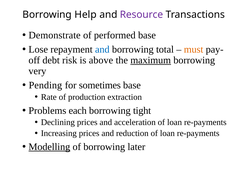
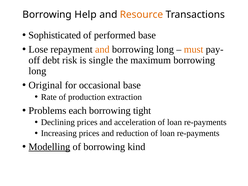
Resource colour: purple -> orange (142, 15)
Demonstrate: Demonstrate -> Sophisticated (55, 35)
and colour: blue -> orange (102, 49)
total: total -> long (165, 49)
above: above -> single (101, 60)
maximum underline: present -> none (151, 60)
very: very -> long (37, 71)
Pending: Pending -> Original (45, 85)
sometimes: sometimes -> occasional (100, 85)
later: later -> kind (136, 147)
